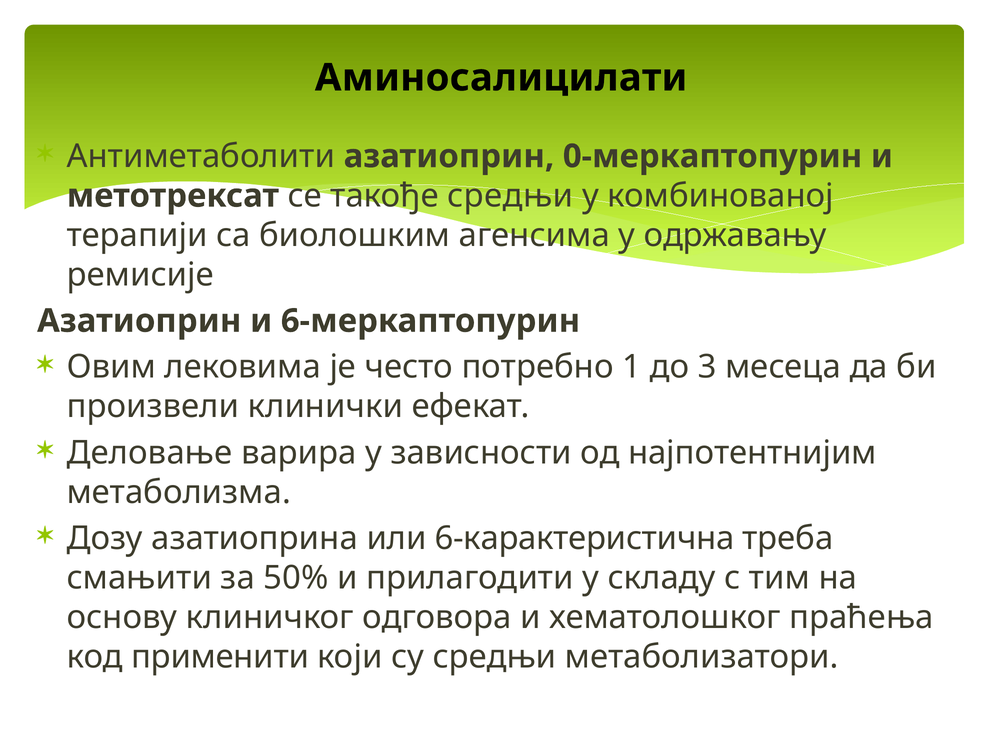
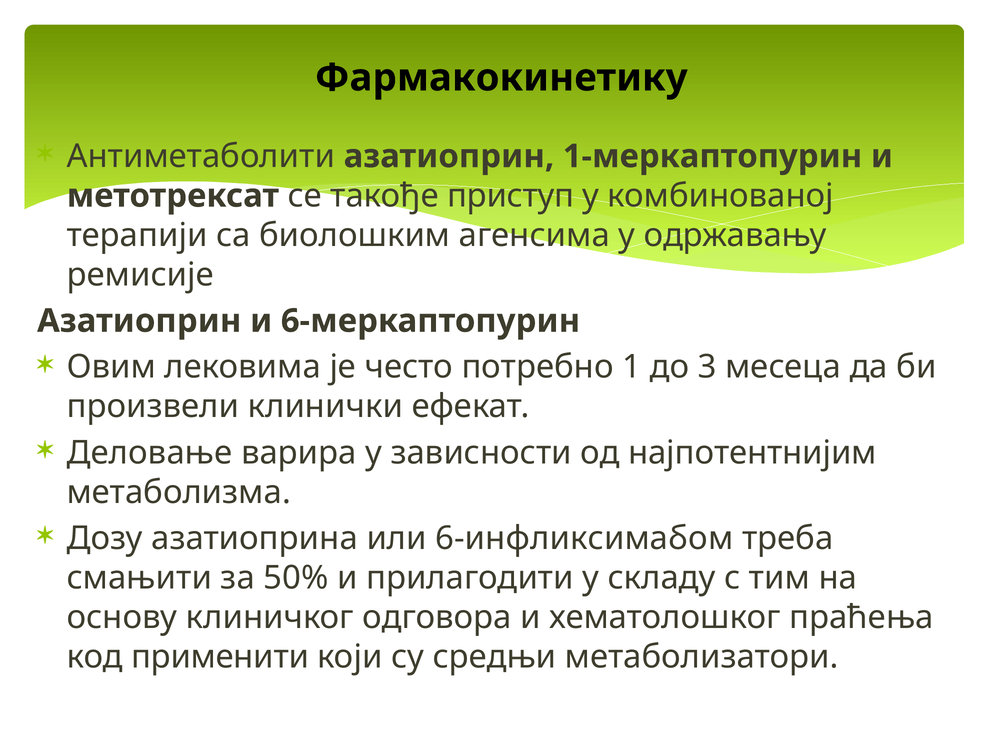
Аминосалицилати: Аминосалицилати -> Фармакокинетику (501, 78)
0-меркаптопурин: 0-меркаптопурин -> 1-меркаптопурин (713, 156)
такође средњи: средњи -> приступ (511, 196)
6-карактеристична: 6-карактеристична -> 6-инфликсимабом (584, 538)
